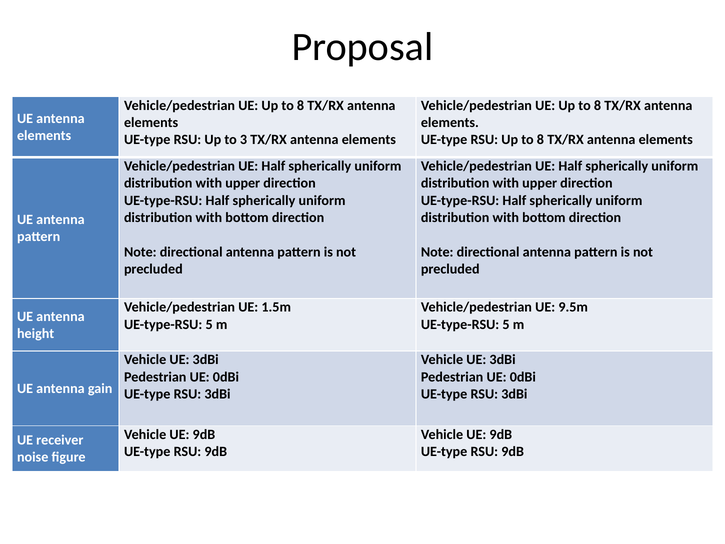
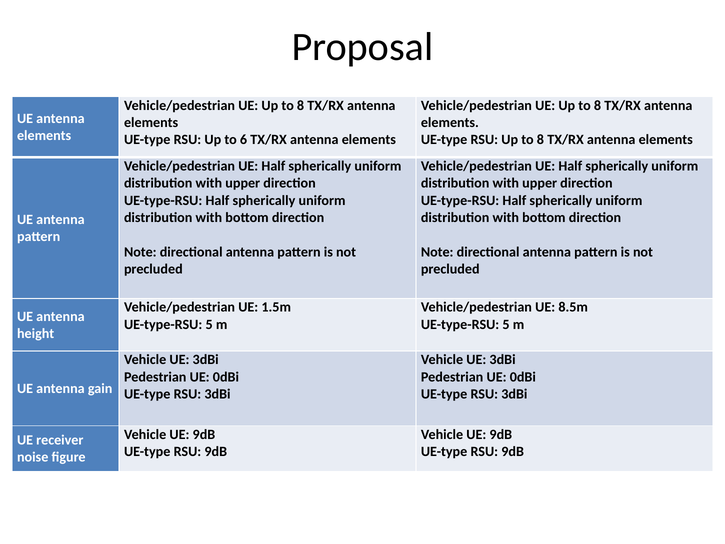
3: 3 -> 6 (244, 140)
9.5m: 9.5m -> 8.5m (573, 307)
